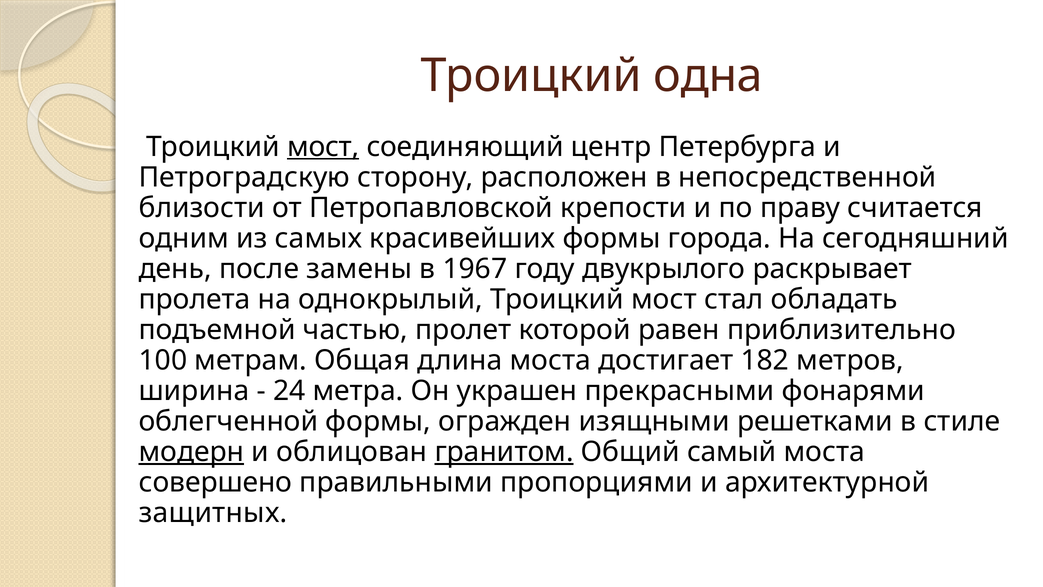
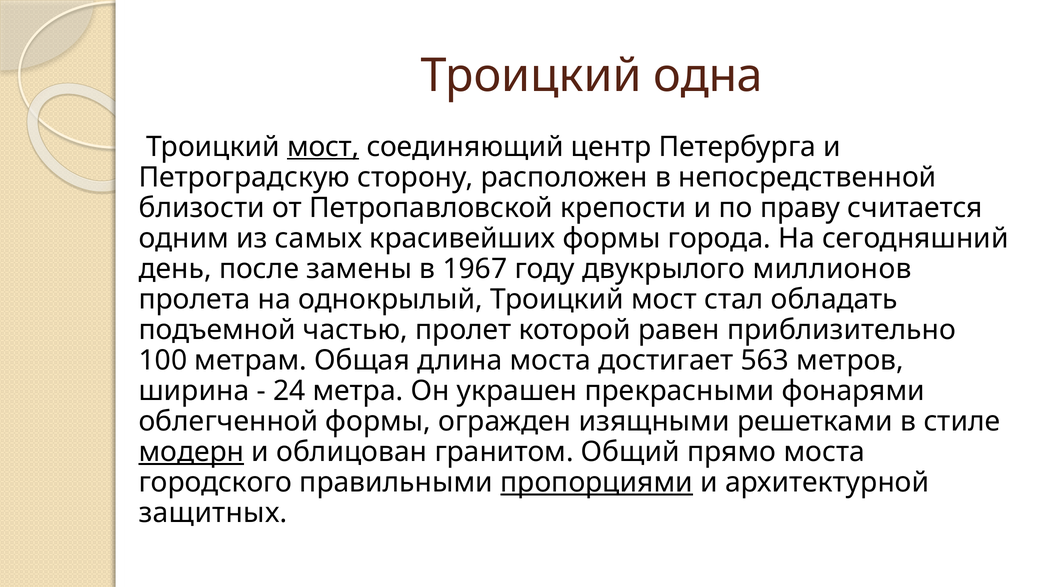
раскрывает: раскрывает -> миллионов (832, 269)
182: 182 -> 563 (765, 360)
гранитом underline: present -> none (504, 452)
самый: самый -> прямо (732, 452)
совершено: совершено -> городского (215, 482)
пропорциями underline: none -> present (597, 482)
